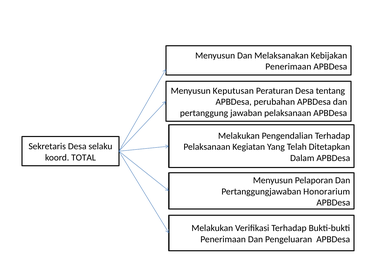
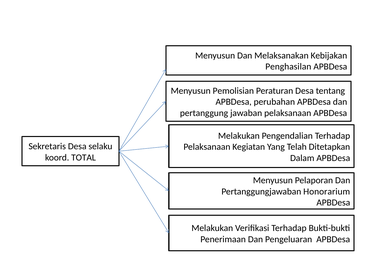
Penerimaan: Penerimaan -> Penghasilan (288, 67)
Keputusan: Keputusan -> Pemolisian (233, 91)
